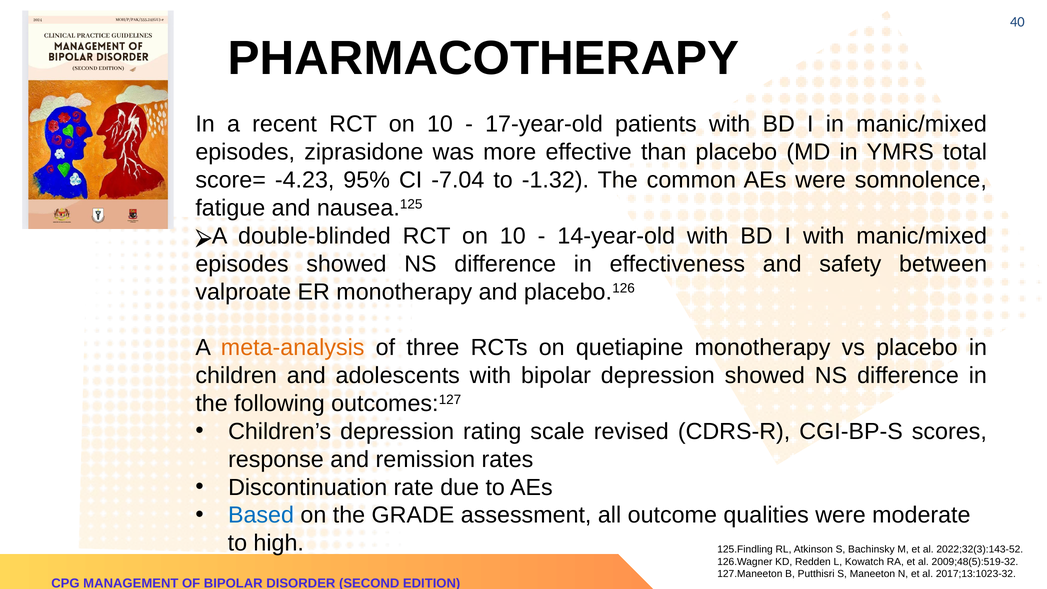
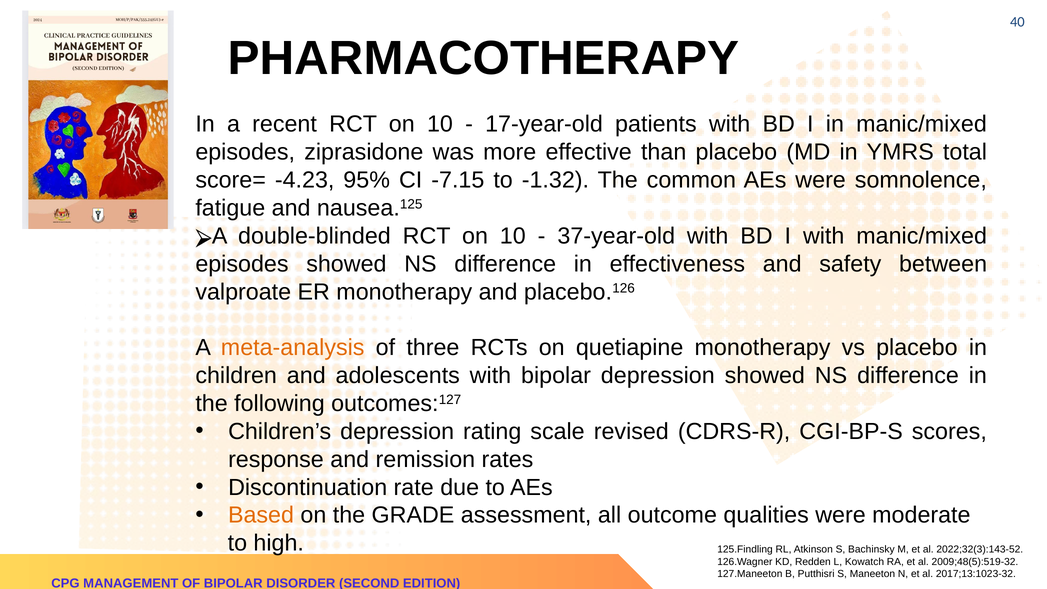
-7.04: -7.04 -> -7.15 (458, 180)
14-year-old: 14-year-old -> 37-year-old (616, 236)
Based colour: blue -> orange (261, 515)
